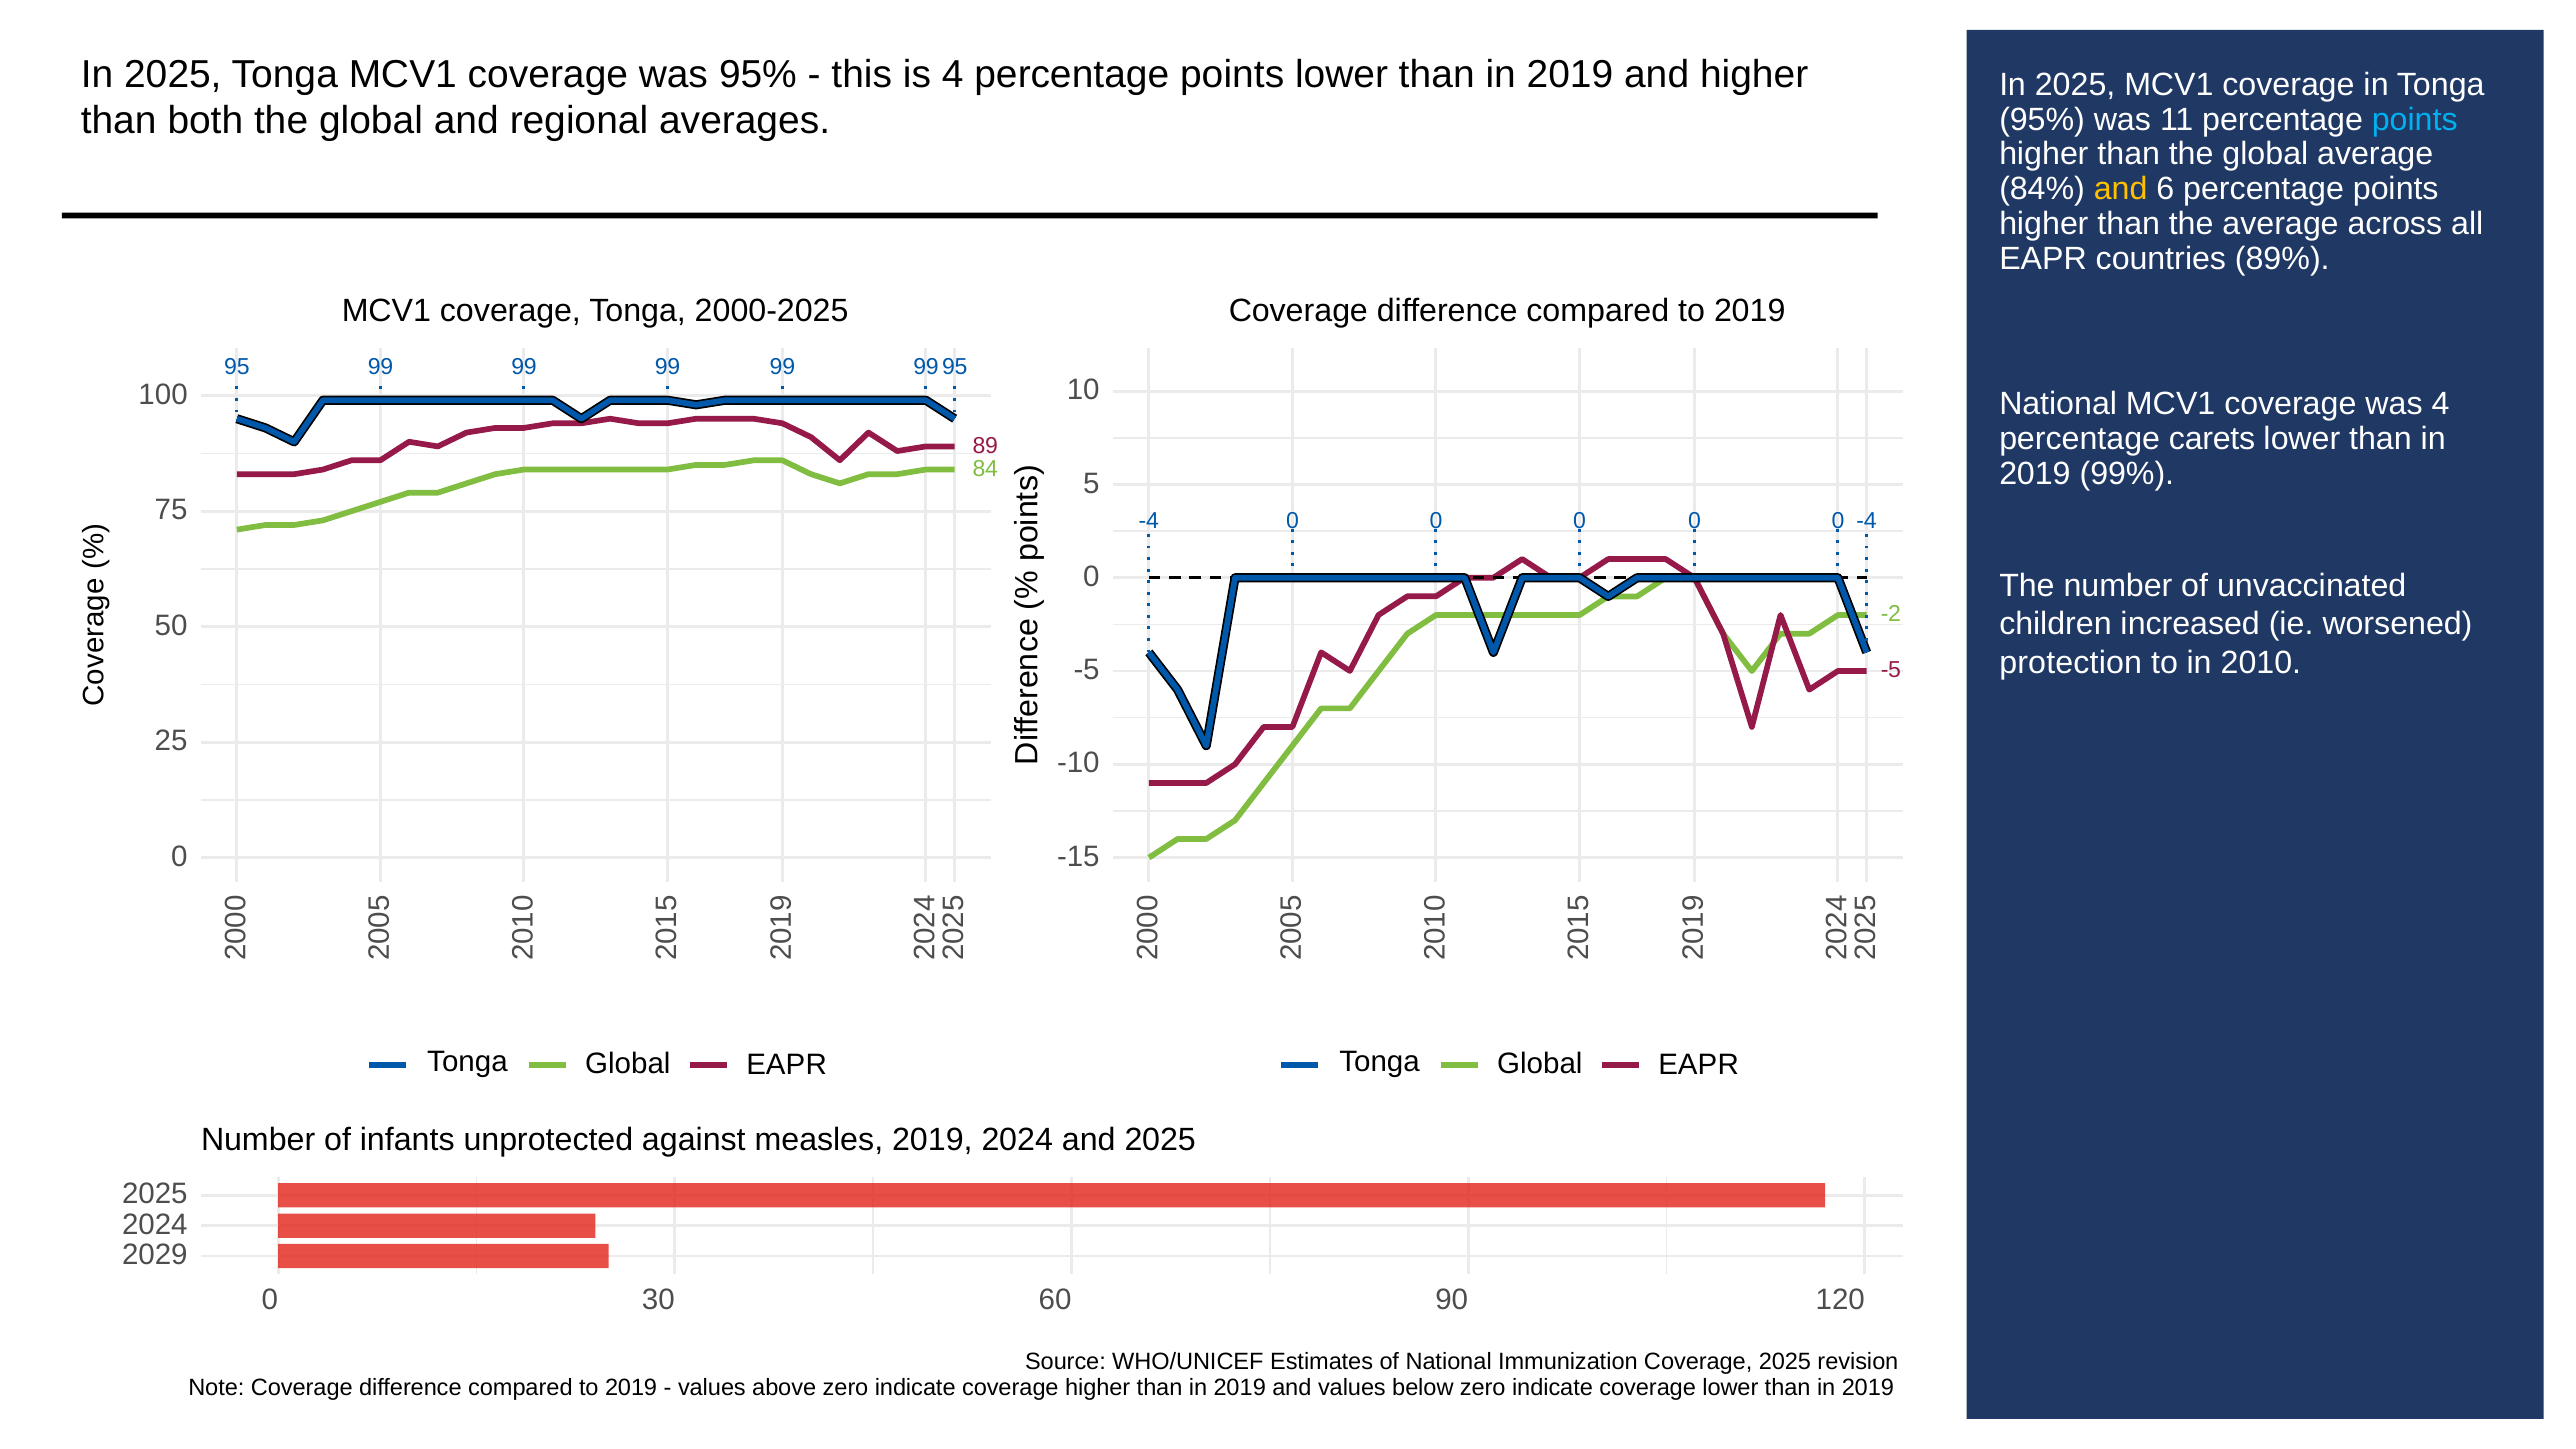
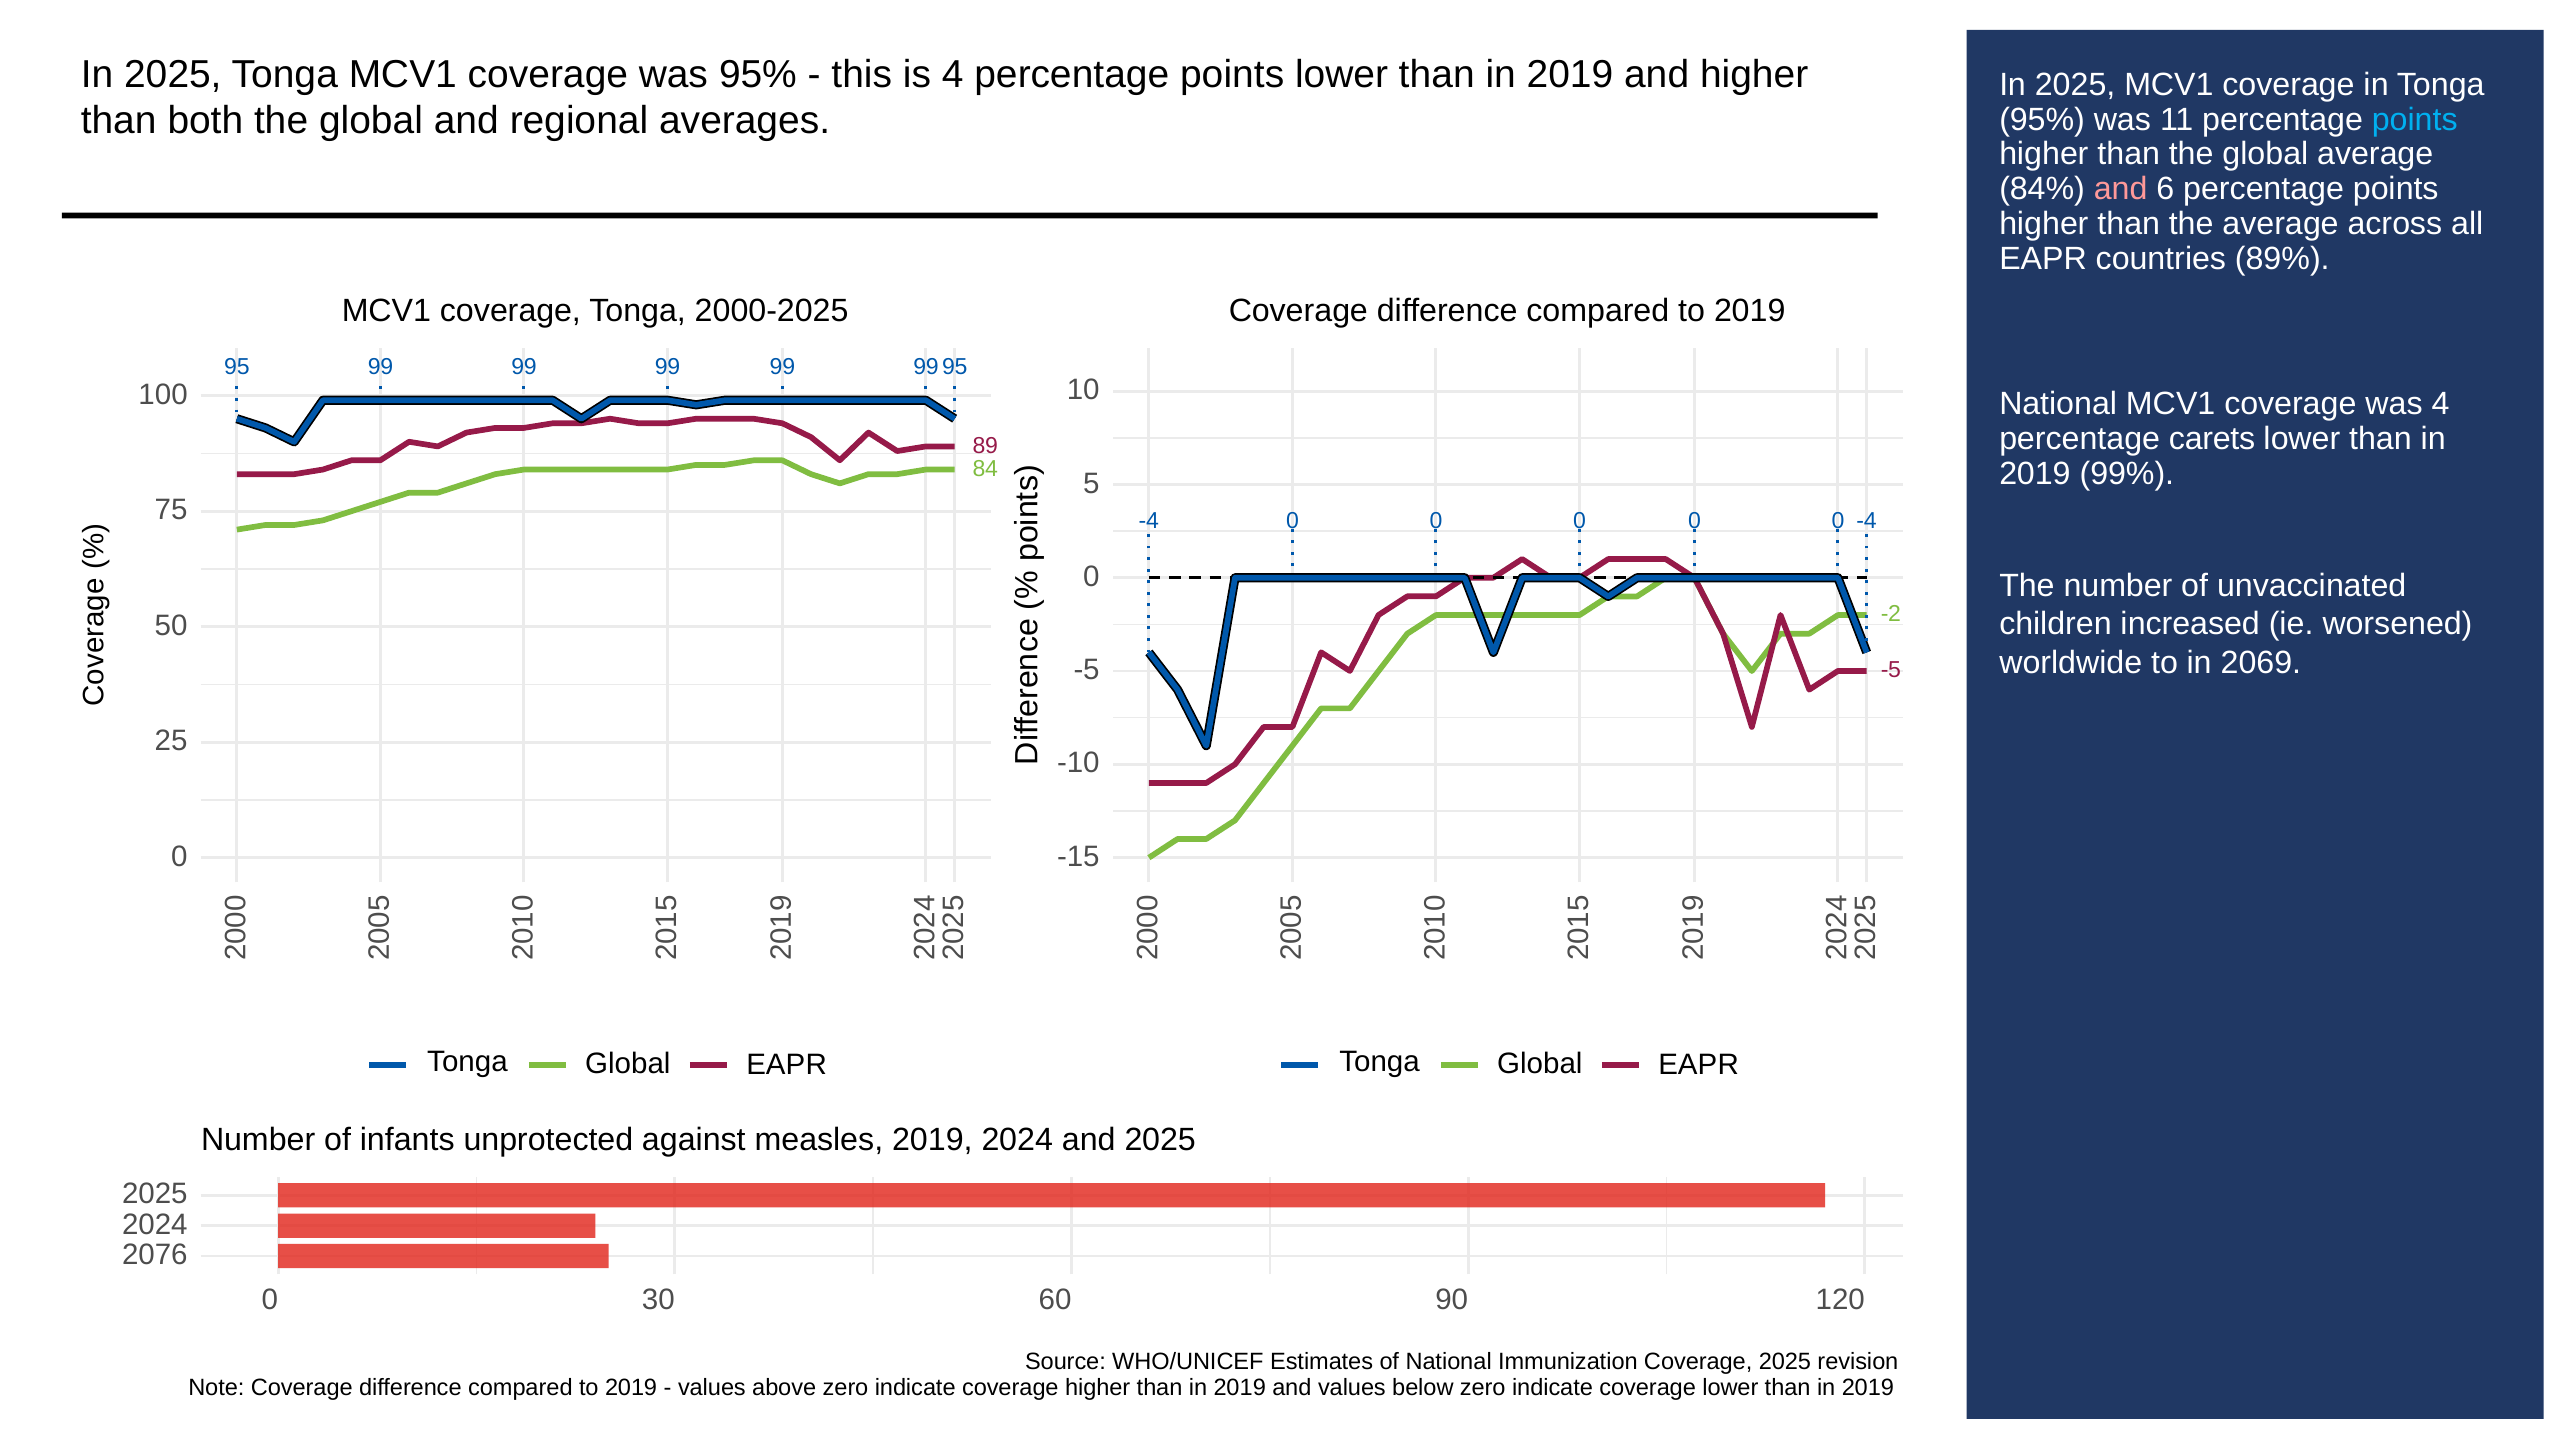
and colour: yellow -> pink (2121, 189)
protection: protection -> worldwide (2071, 663)
2010: 2010 -> 2069 (2261, 663)
2029: 2029 -> 2076 (155, 1255)
